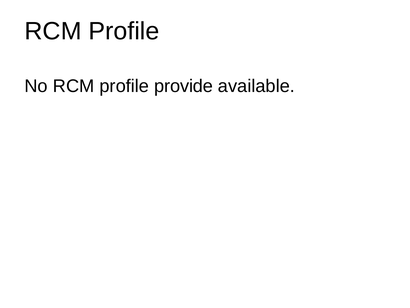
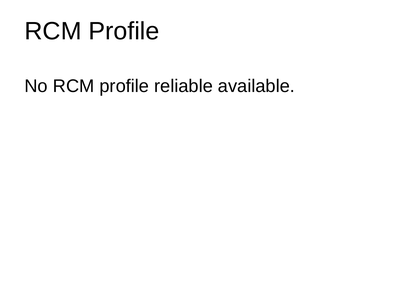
provide: provide -> reliable (184, 86)
